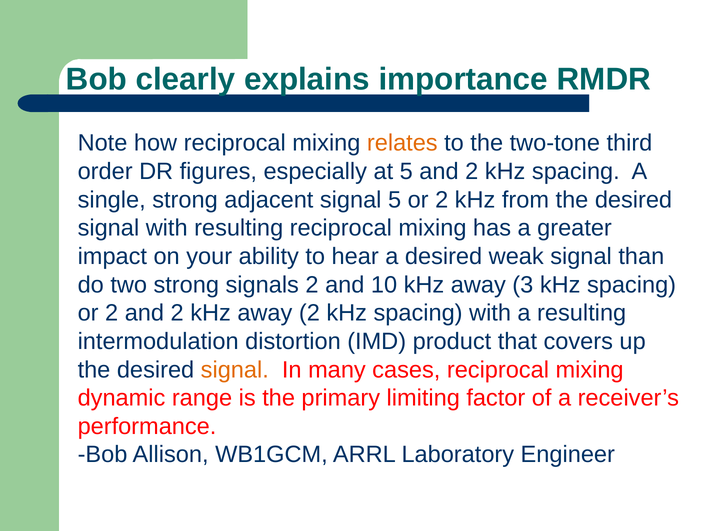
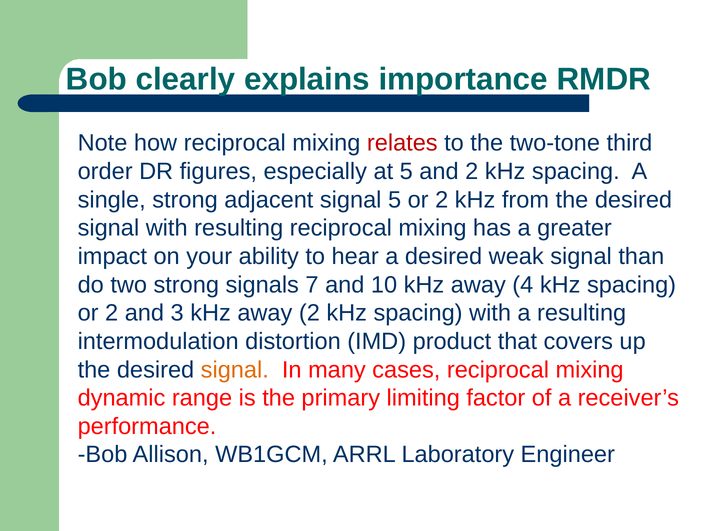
relates colour: orange -> red (402, 143)
signals 2: 2 -> 7 (312, 284)
3: 3 -> 4 (523, 284)
2 and 2: 2 -> 3 (177, 313)
